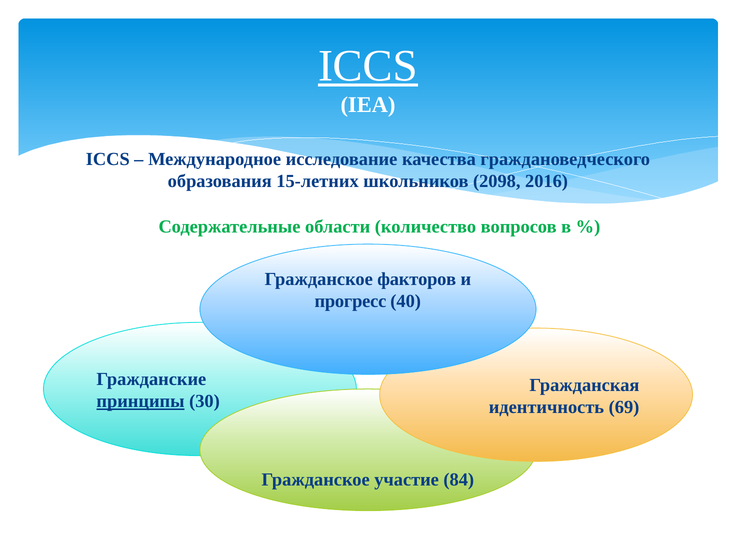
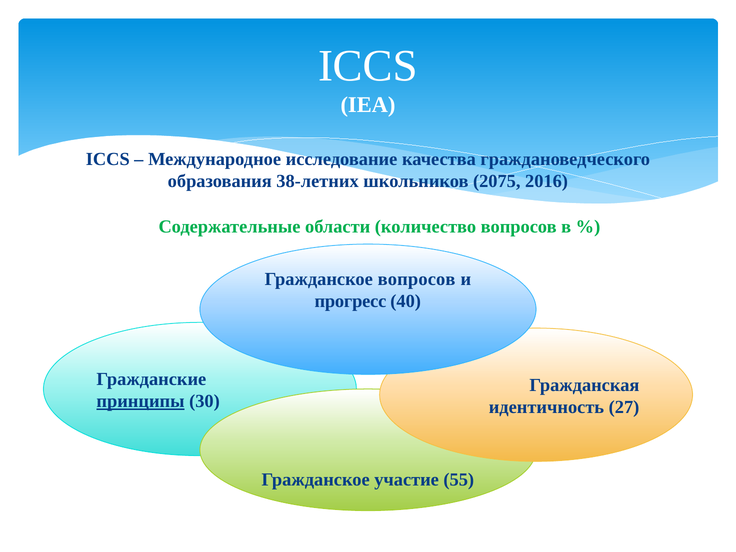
ICCS underline: present -> none (368, 66)
15-летних: 15-летних -> 38-летних (318, 181)
2098: 2098 -> 2075 (497, 181)
Гражданское факторов: факторов -> вопросов (417, 279)
69: 69 -> 27 (624, 407)
84: 84 -> 55 (459, 479)
